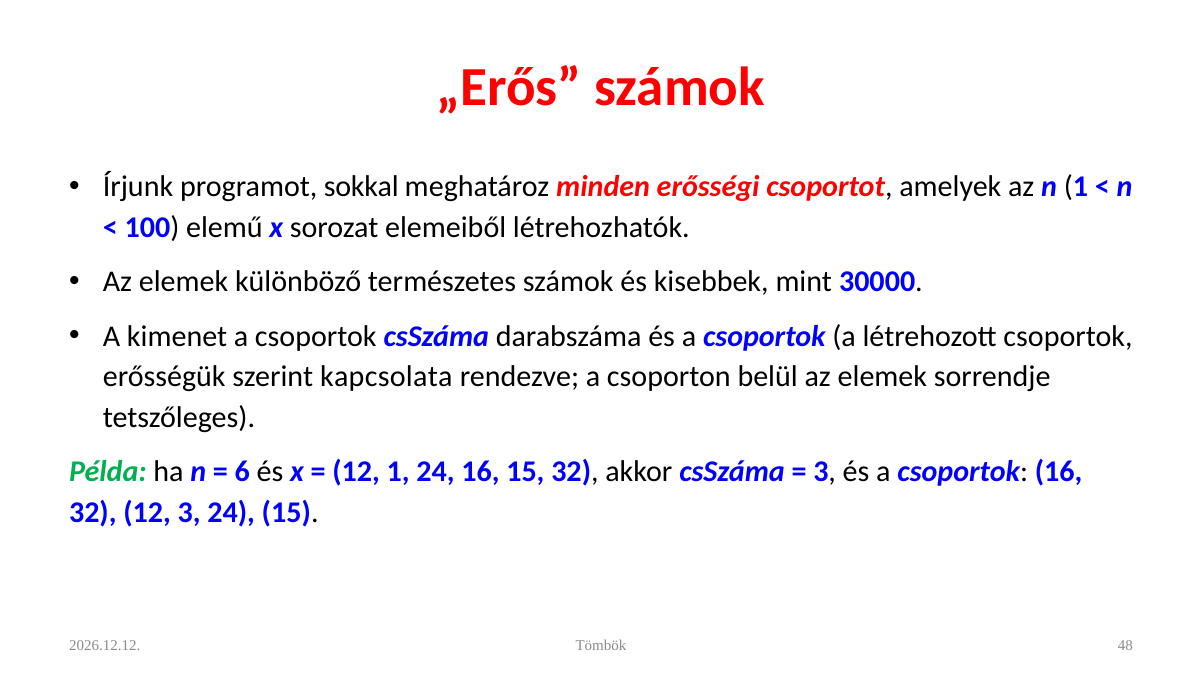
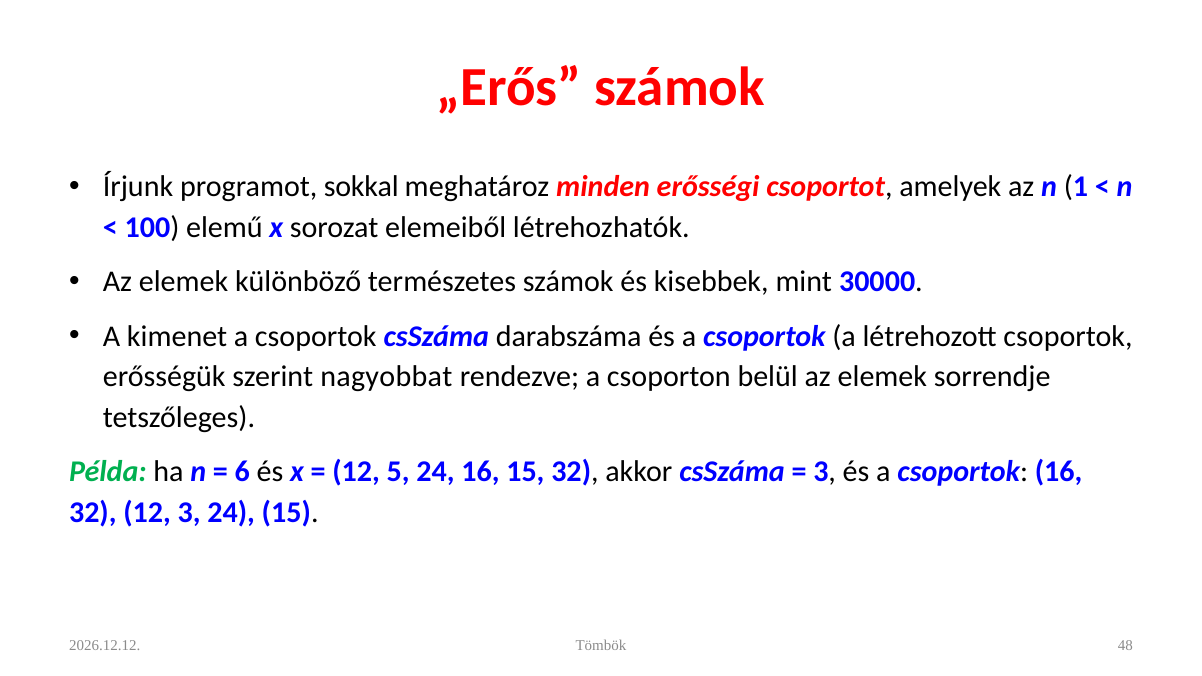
kapcsolata: kapcsolata -> nagyobbat (386, 377)
12 1: 1 -> 5 (398, 472)
